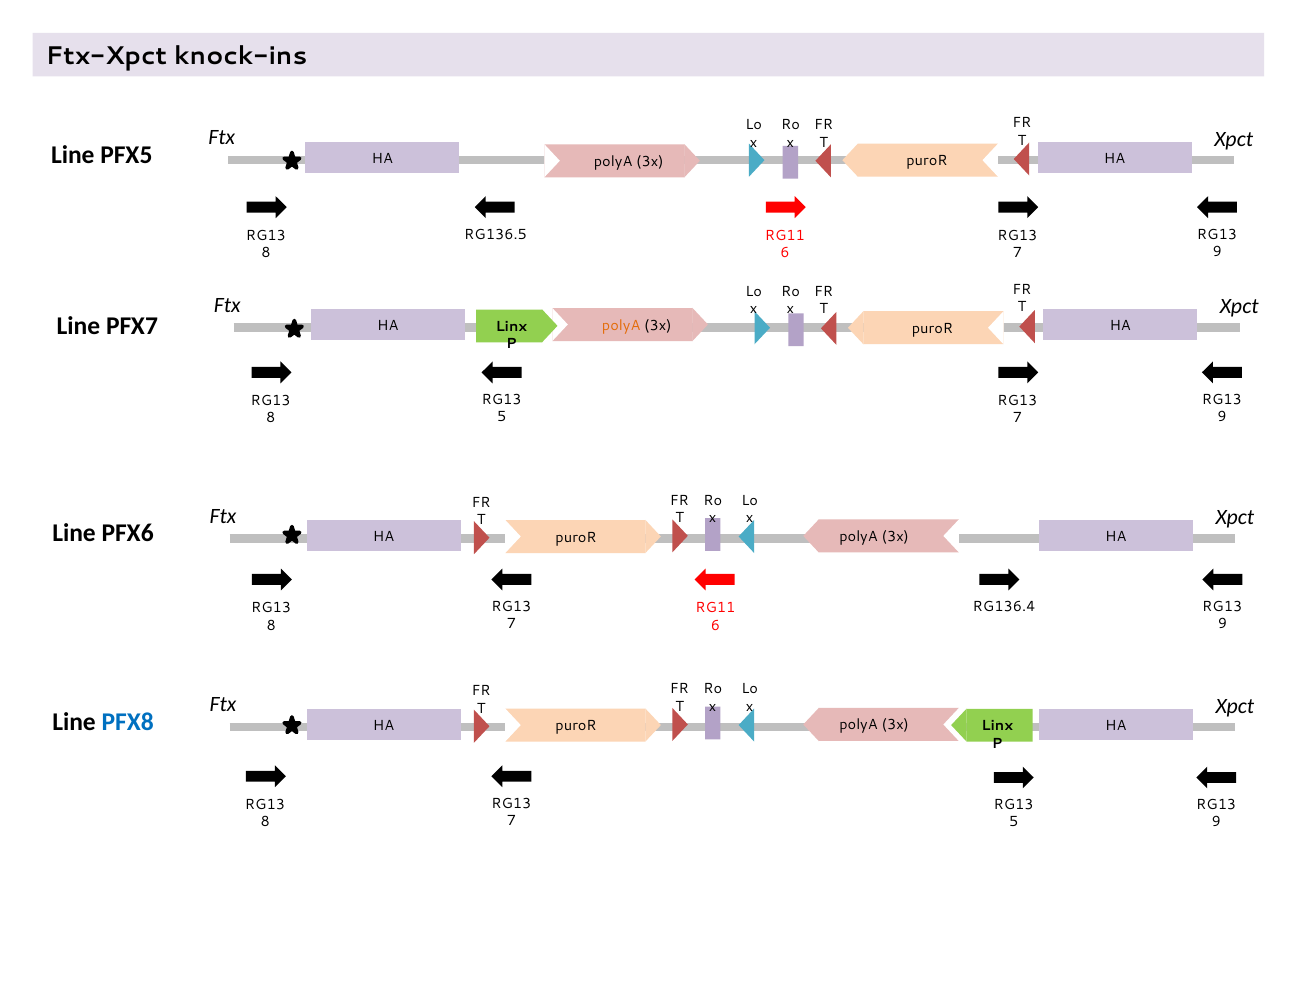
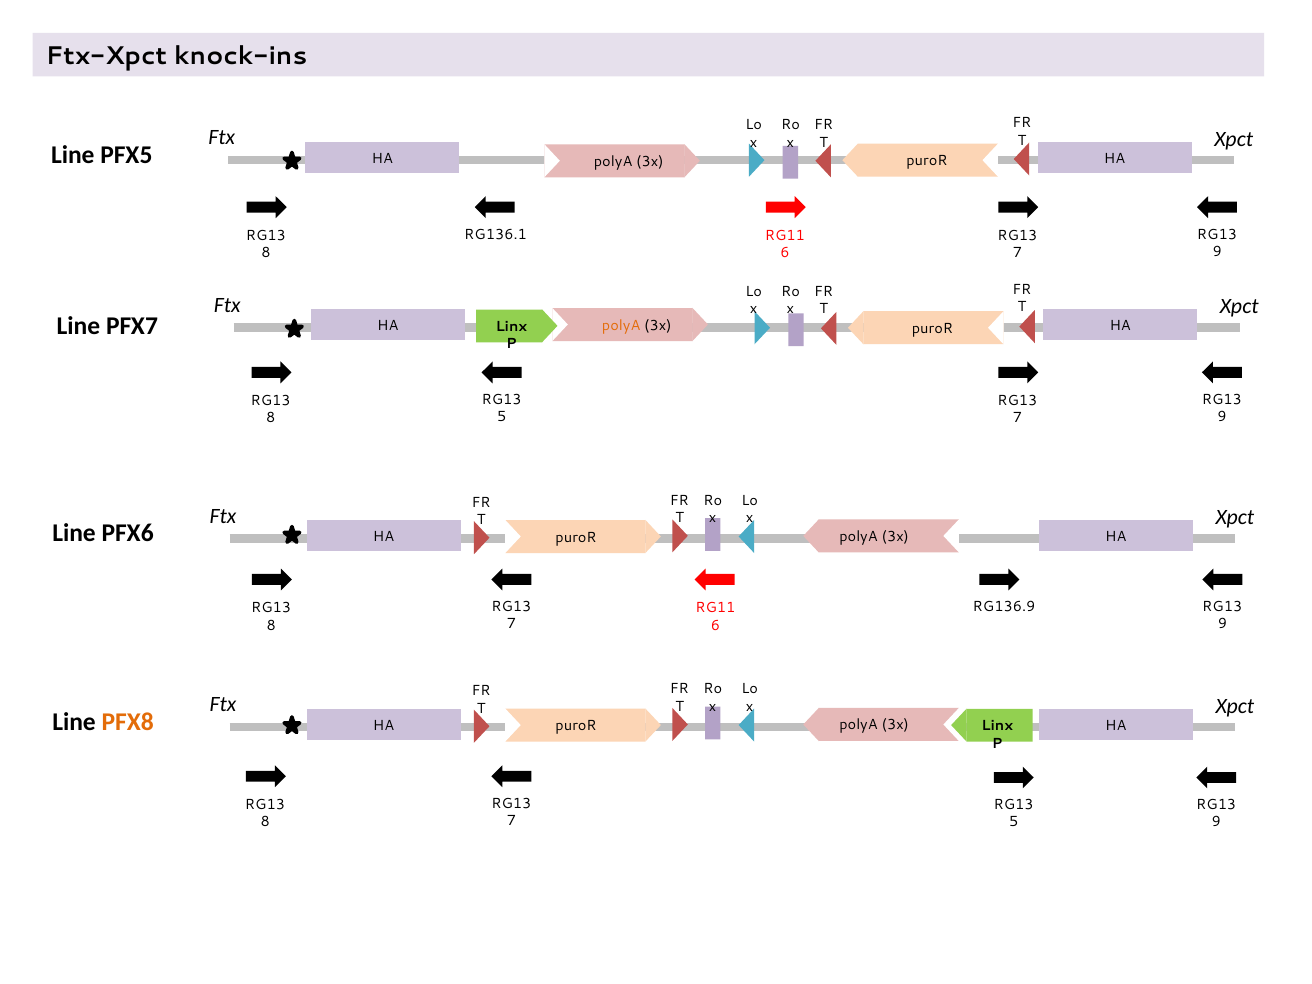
RG136.5: RG136.5 -> RG136.1 (496, 234)
RG136.4: RG136.4 -> RG136.9 (1004, 607)
PFX8 colour: blue -> orange (128, 722)
